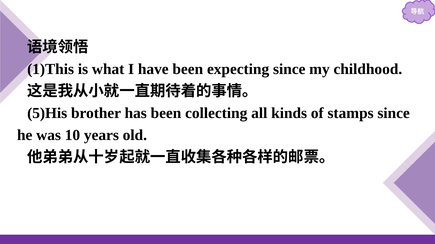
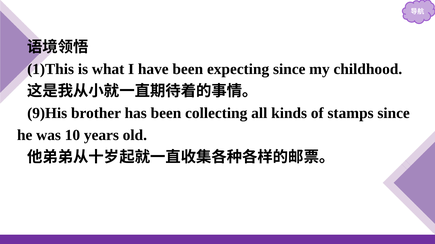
5)His: 5)His -> 9)His (47, 113)
